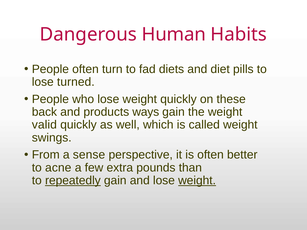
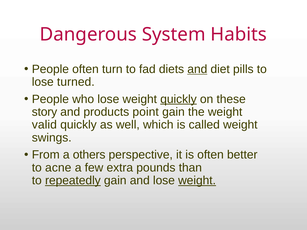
Human: Human -> System (174, 34)
and underline: none -> present (197, 69)
quickly underline: none -> present (178, 99)
back: back -> story (44, 112)
ways: ways -> point (146, 112)
sense: sense -> others (89, 155)
